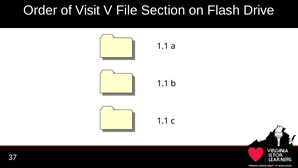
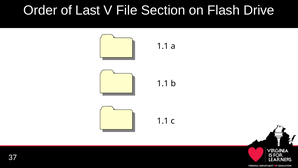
Visit: Visit -> Last (88, 10)
